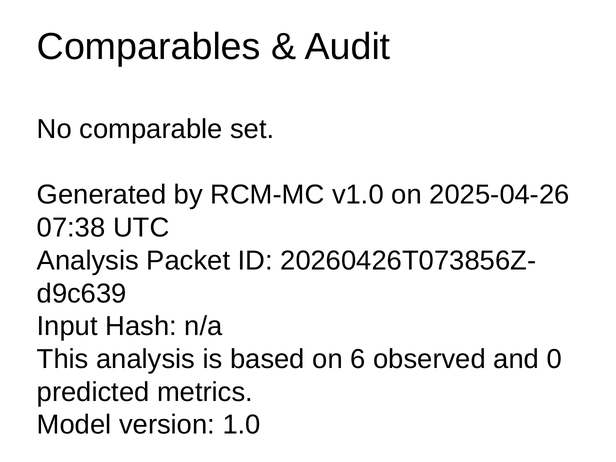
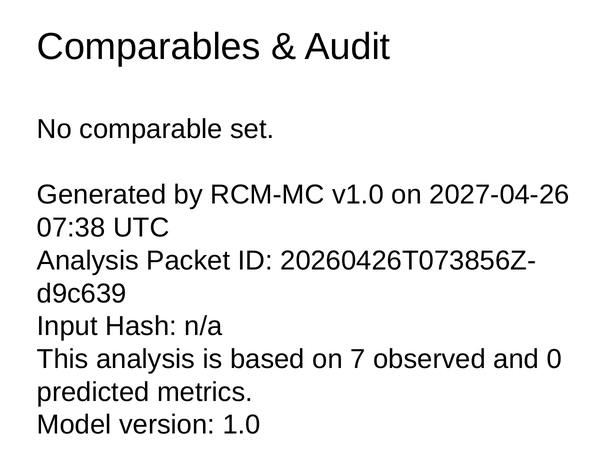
2025-04-26: 2025-04-26 -> 2027-04-26 (500, 195)
6: 6 -> 7 (358, 359)
